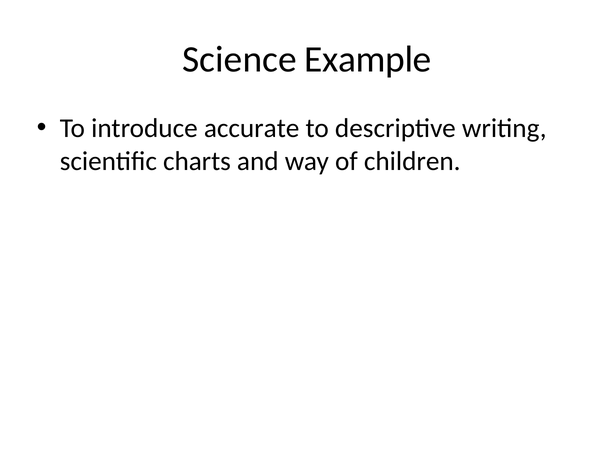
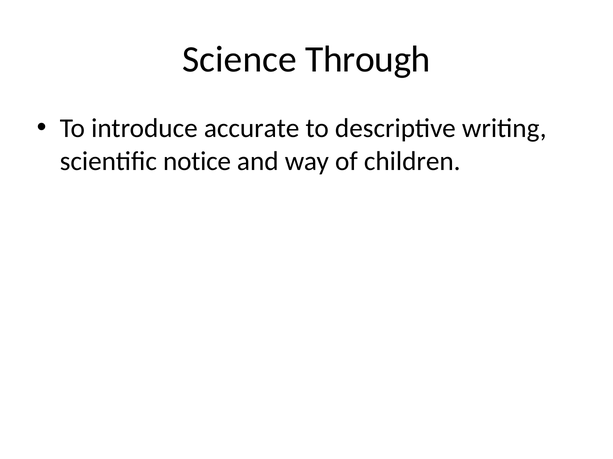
Example: Example -> Through (368, 59)
charts: charts -> notice (197, 161)
